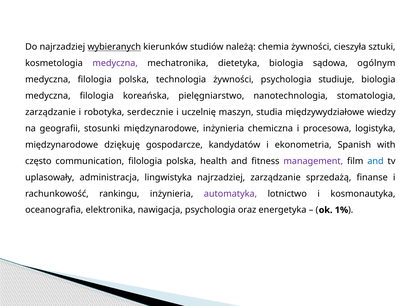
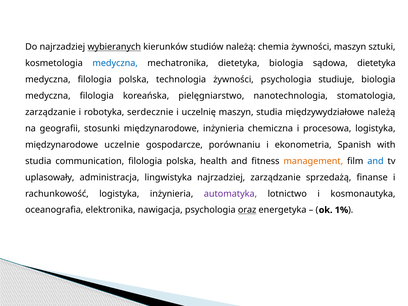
żywności cieszyła: cieszyła -> maszyn (350, 47)
medyczna colour: purple -> blue (115, 63)
sądowa ogólnym: ogólnym -> dietetyka (376, 63)
międzywydziałowe wiedzy: wiedzy -> należą (381, 112)
dziękuję: dziękuję -> uczelnie (122, 145)
kandydatów: kandydatów -> porównaniu (235, 145)
często: często -> studia (38, 161)
management colour: purple -> orange (313, 161)
rachunkowość rankingu: rankingu -> logistyka (119, 194)
oraz underline: none -> present (247, 210)
